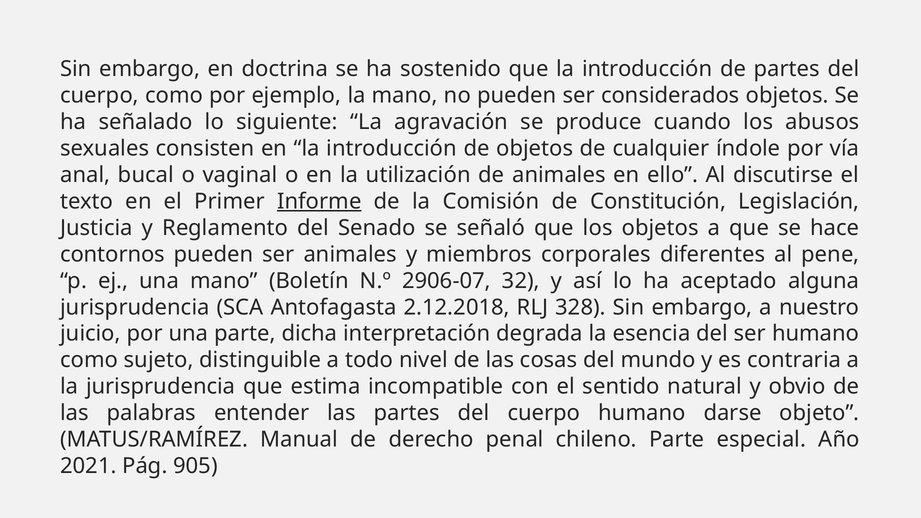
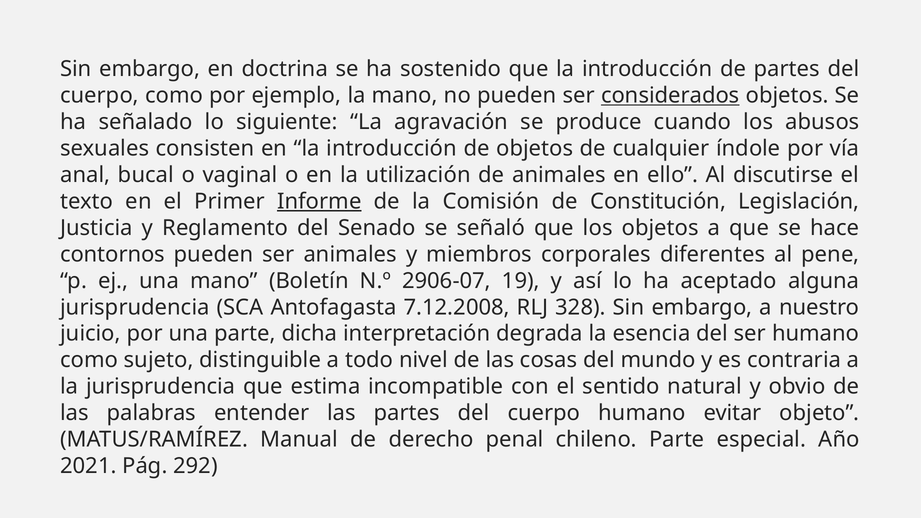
considerados underline: none -> present (670, 96)
32: 32 -> 19 (521, 281)
2.12.2018: 2.12.2018 -> 7.12.2008 (457, 307)
darse: darse -> evitar (733, 413)
905: 905 -> 292 (195, 466)
